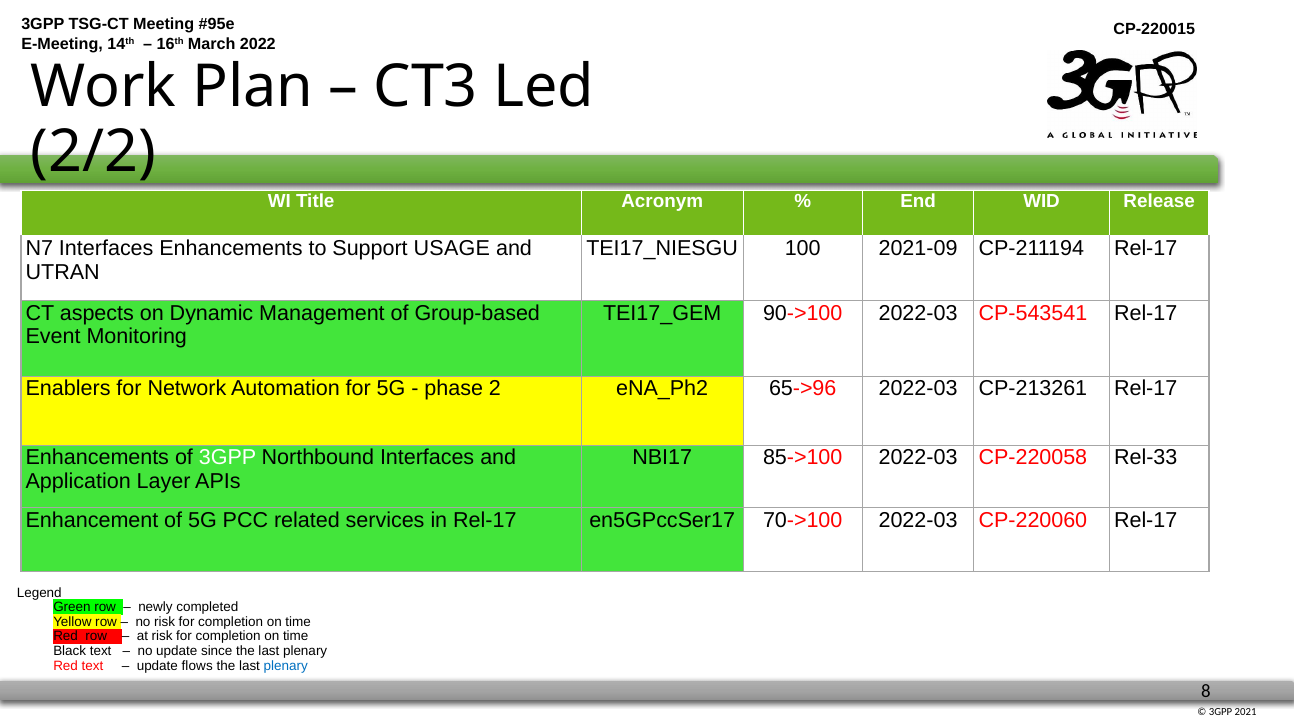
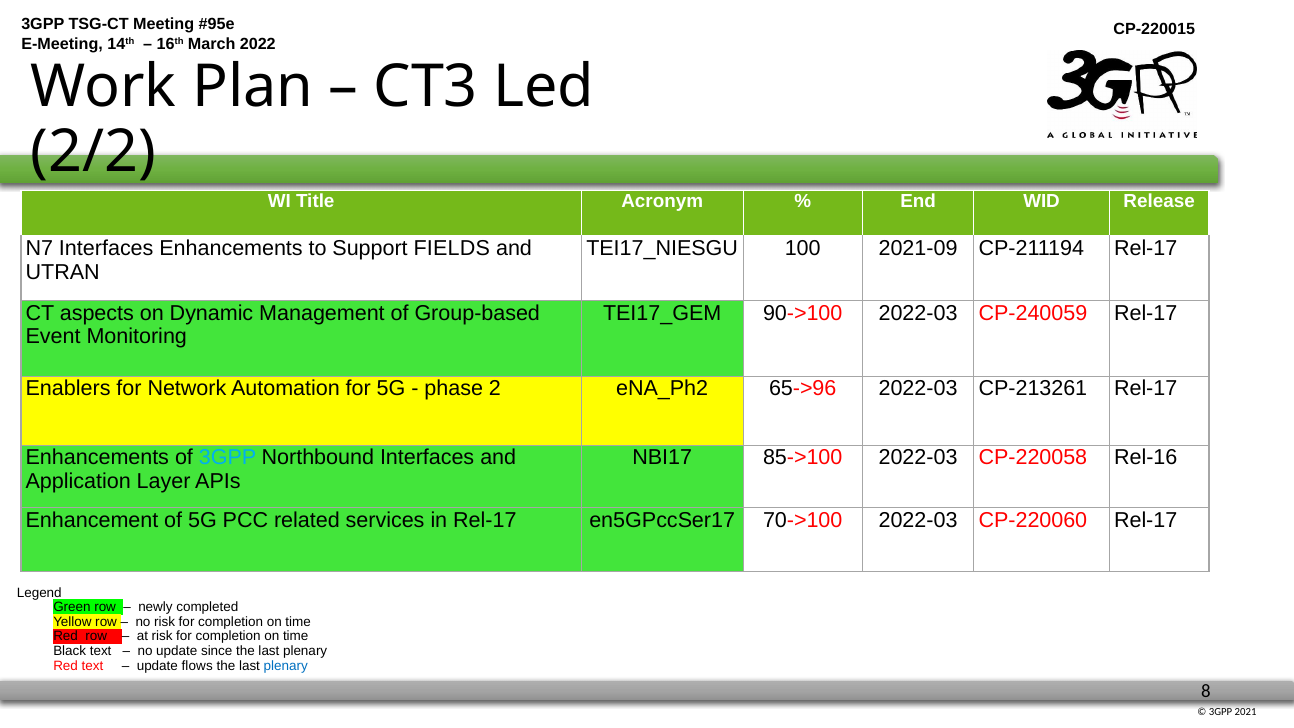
USAGE: USAGE -> FIELDS (452, 248)
CP-543541: CP-543541 -> CP-240059 (1033, 313)
3GPP colour: white -> light blue (228, 457)
Rel-33: Rel-33 -> Rel-16 (1146, 457)
